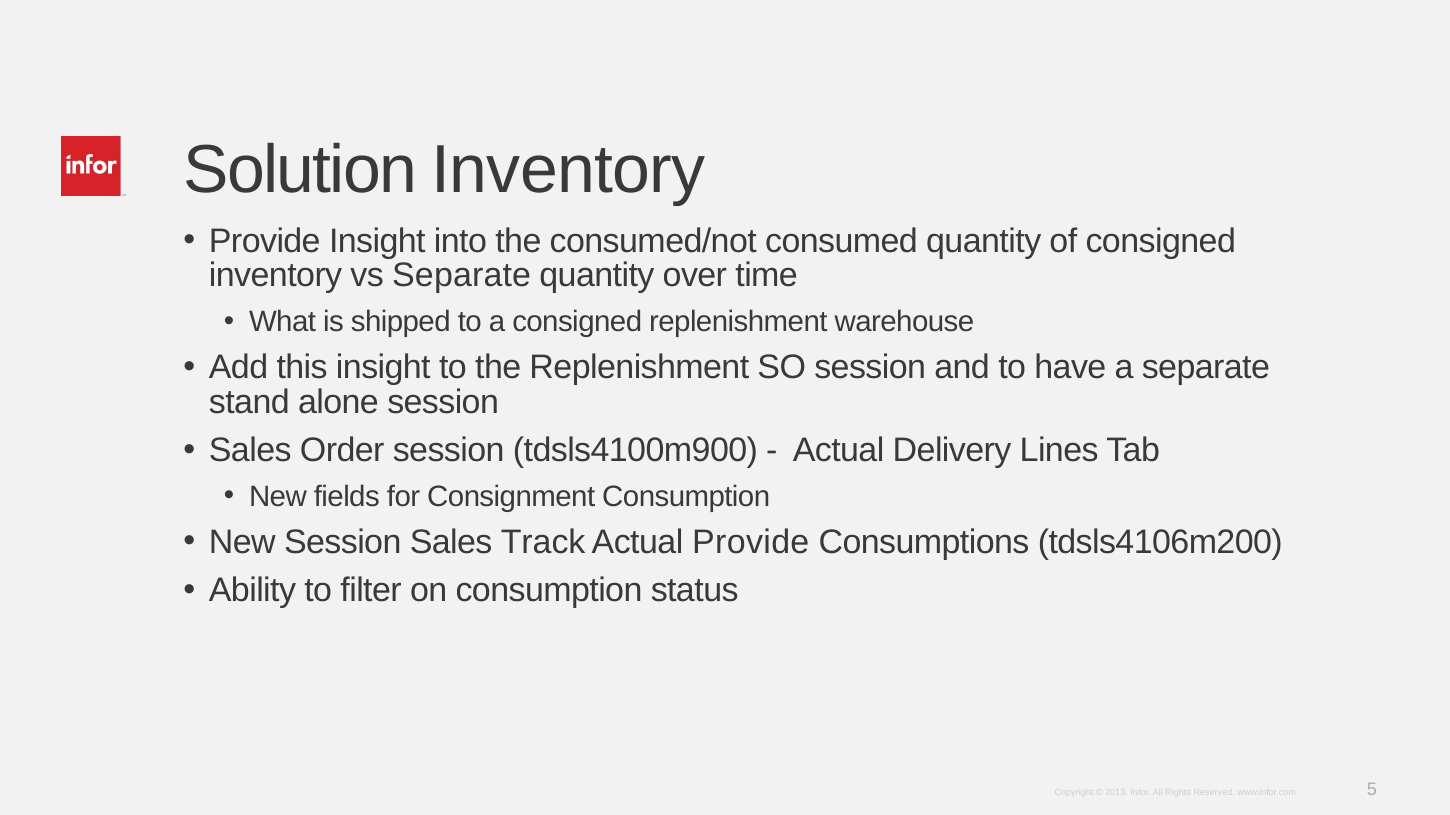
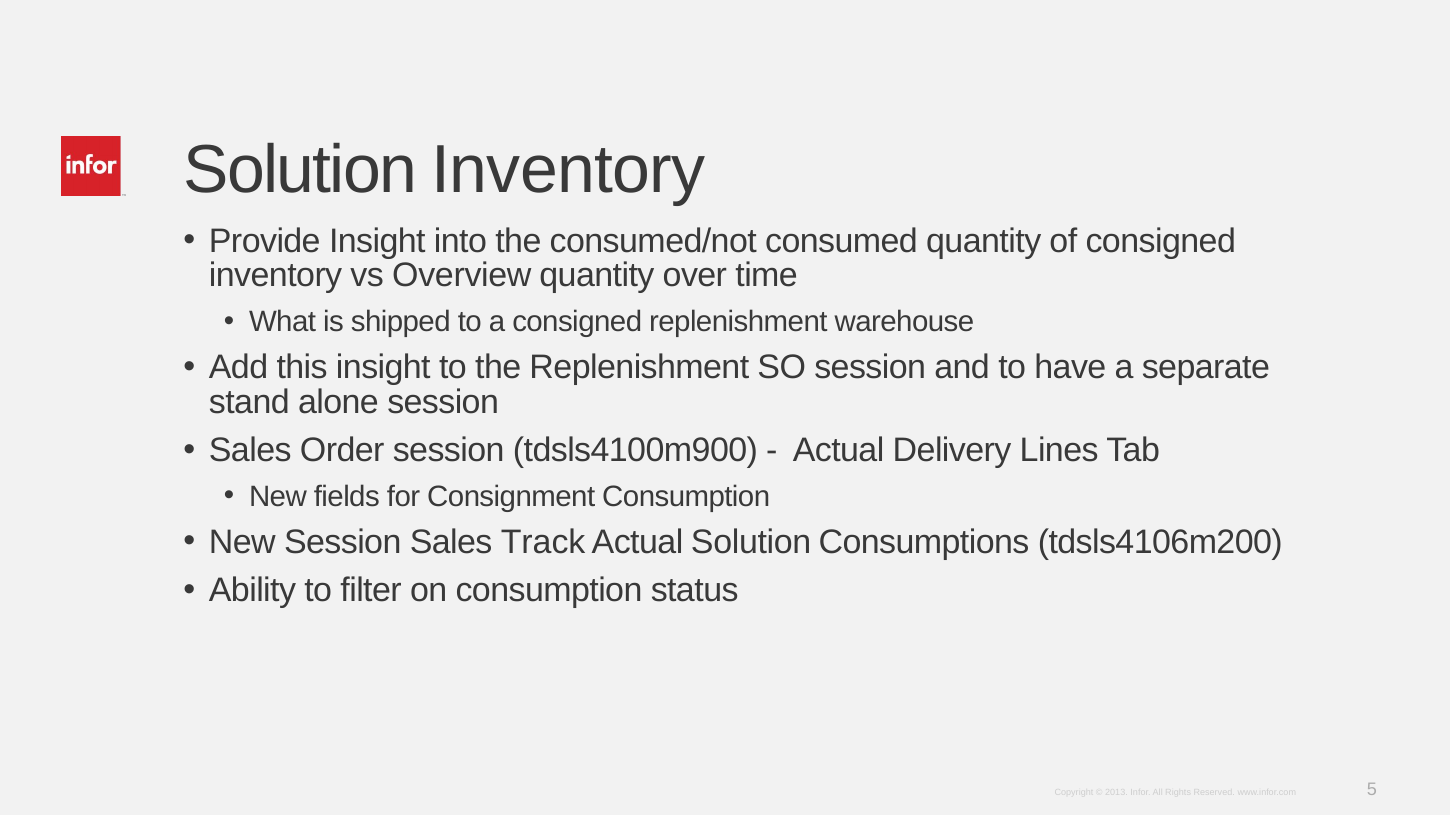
vs Separate: Separate -> Overview (462, 276)
Actual Provide: Provide -> Solution (751, 543)
